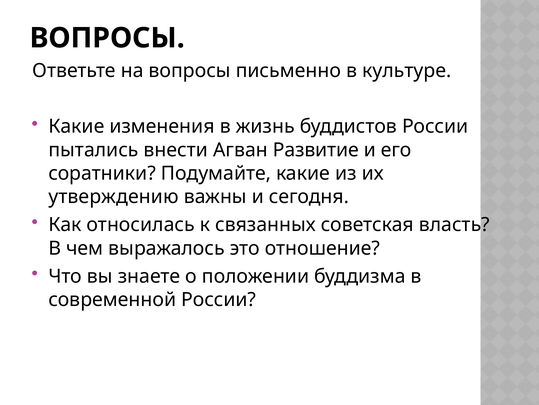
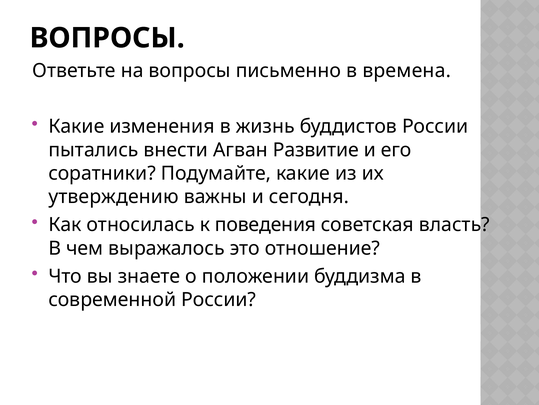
культуре: культуре -> времена (407, 70)
связанных: связанных -> поведения (266, 224)
